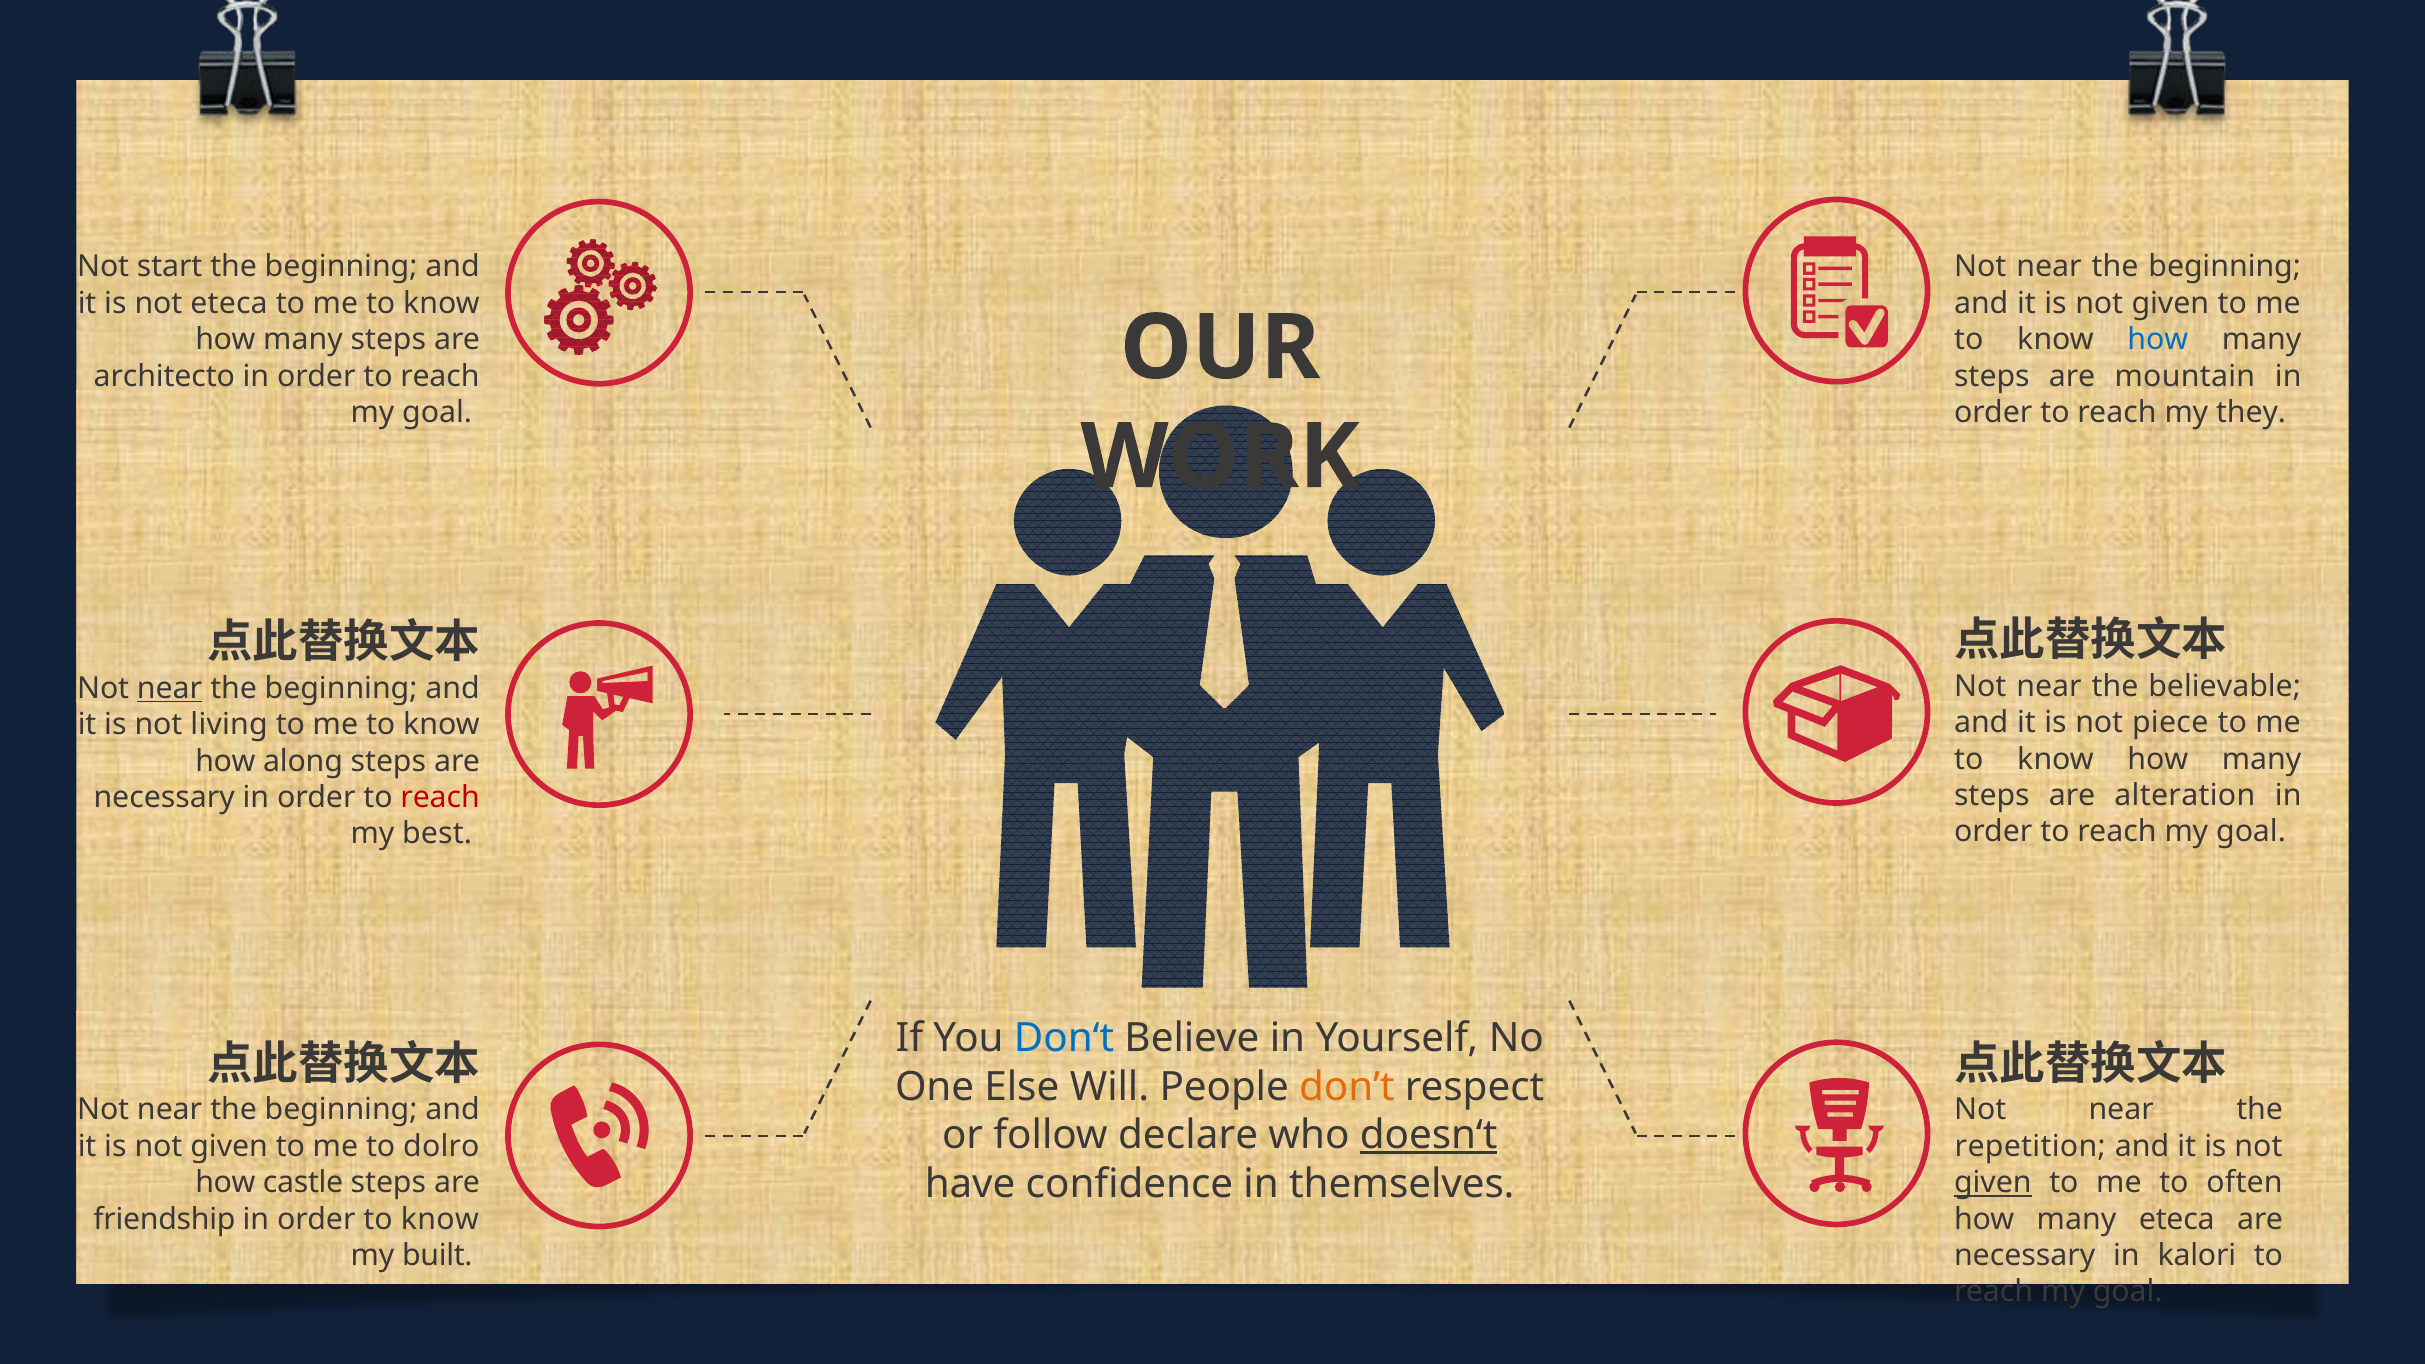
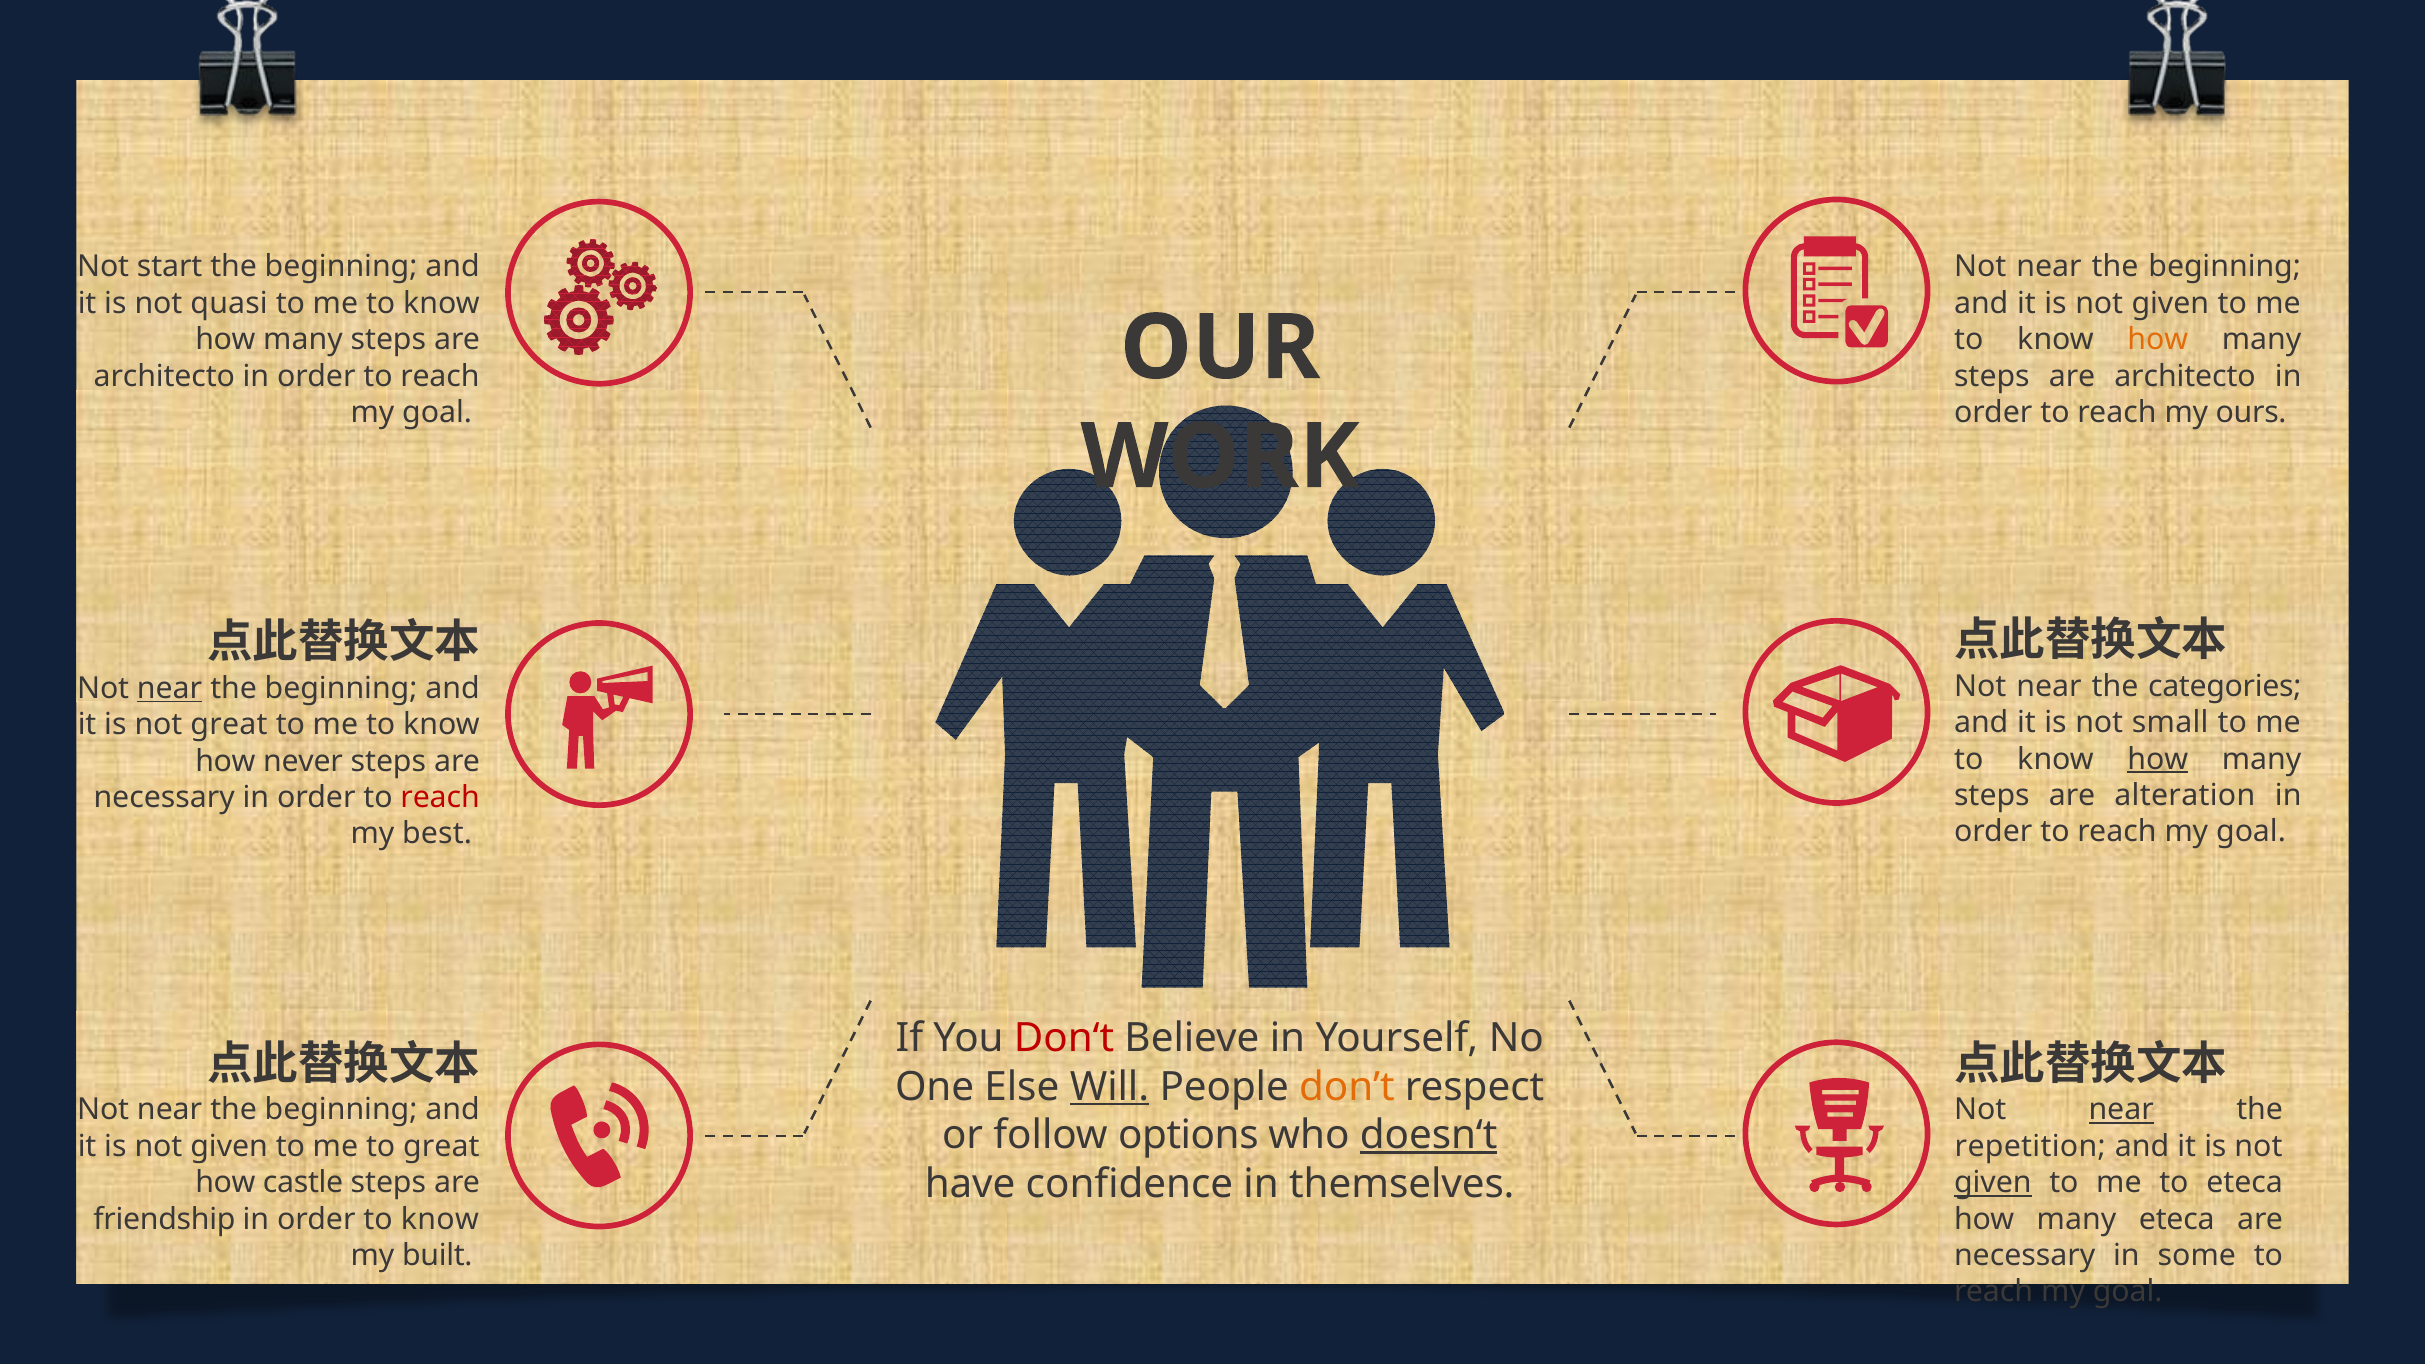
not eteca: eteca -> quasi (229, 303)
how colour: blue -> orange (2158, 340)
mountain: mountain -> architecto (2185, 376)
they: they -> ours (2251, 412)
believable: believable -> categories (2225, 686)
piece: piece -> small (2170, 723)
not living: living -> great (229, 725)
how underline: none -> present (2158, 759)
along: along -> never (303, 761)
Don‘t colour: blue -> red (1064, 1038)
Will underline: none -> present (1109, 1087)
near underline: none -> present (2121, 1110)
declare: declare -> options (1188, 1135)
to dolro: dolro -> great (441, 1146)
to often: often -> eteca (2245, 1183)
kalori: kalori -> some (2197, 1255)
